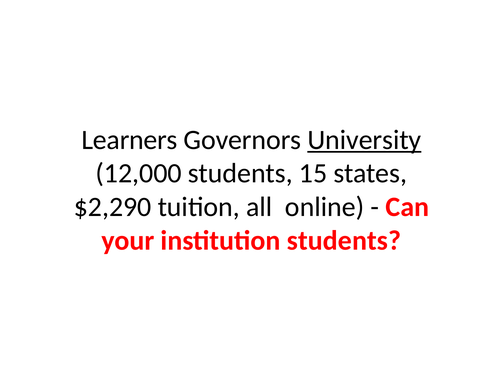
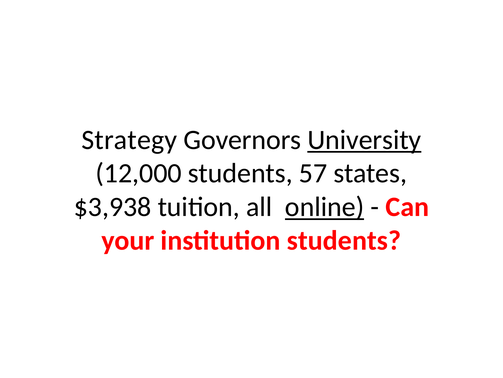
Learners: Learners -> Strategy (129, 140)
15: 15 -> 57 (313, 173)
$2,290: $2,290 -> $3,938 (113, 207)
online underline: none -> present (325, 207)
